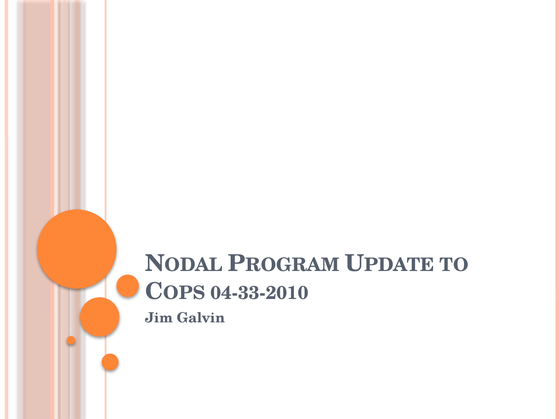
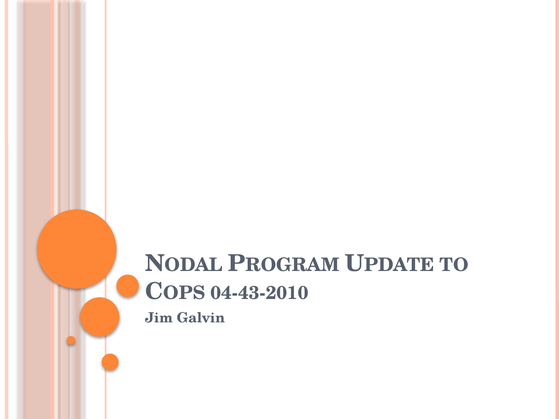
04-33-2010: 04-33-2010 -> 04-43-2010 (260, 293)
